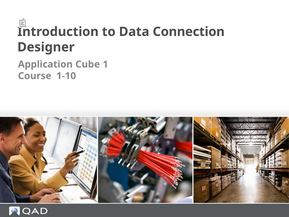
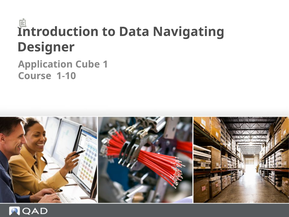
Connection: Connection -> Navigating (189, 32)
